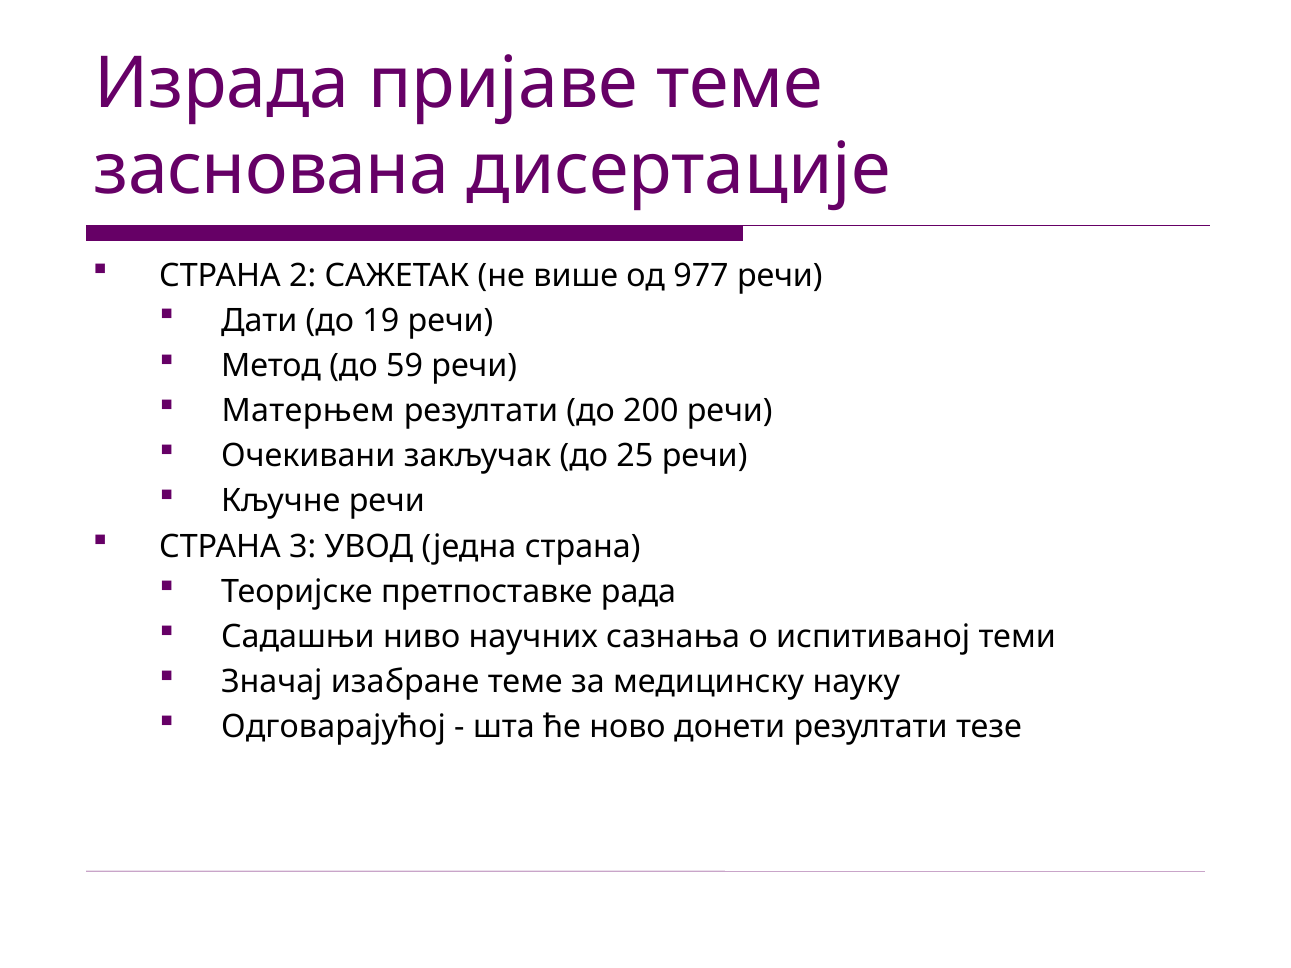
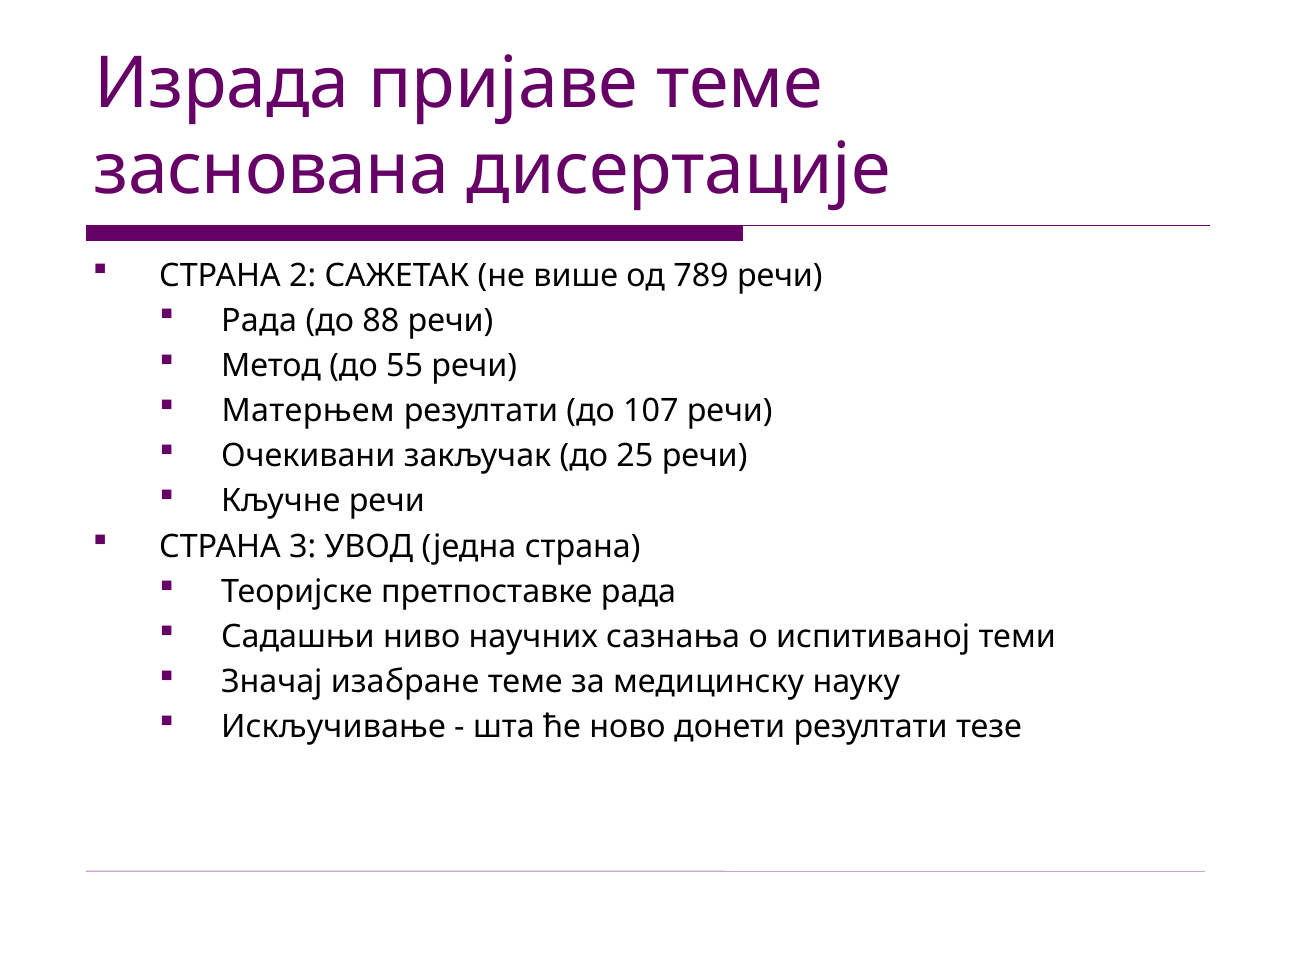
977: 977 -> 789 (701, 276)
Дати: Дати -> Рада (259, 321)
19: 19 -> 88 (381, 321)
59: 59 -> 55 (405, 366)
200: 200 -> 107 (651, 411)
Одговарајућој: Одговарајућој -> Искључивање (333, 727)
